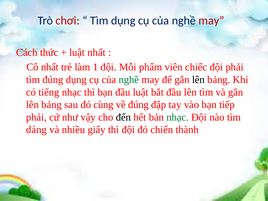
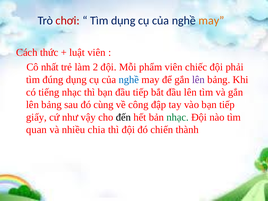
may colour: red -> orange (211, 20)
luật nhất: nhất -> viên (97, 53)
1: 1 -> 2 (95, 67)
nghề colour: green -> blue (129, 80)
lên colour: black -> purple (198, 80)
đầu luật: luật -> tiếp (141, 92)
về đúng: đúng -> công (138, 105)
phải: phải -> giấy (36, 117)
dáng: dáng -> quan (36, 130)
giấy: giấy -> chia (97, 130)
